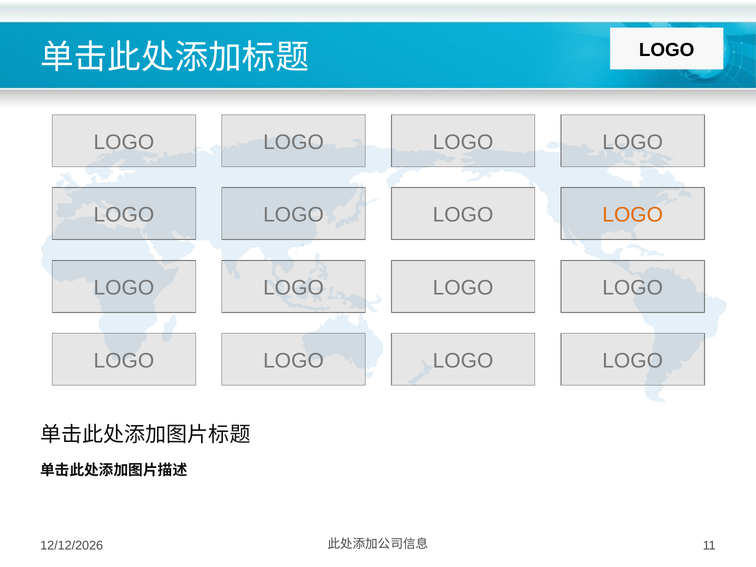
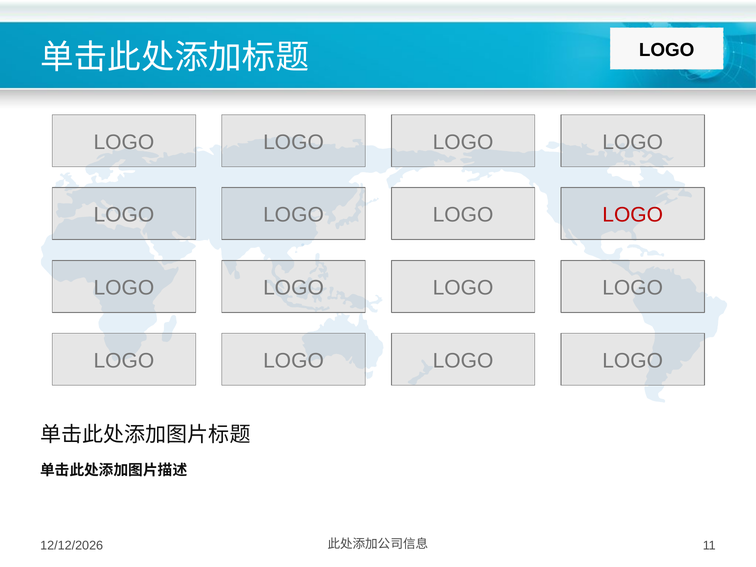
LOGO colour: orange -> red (633, 215)
